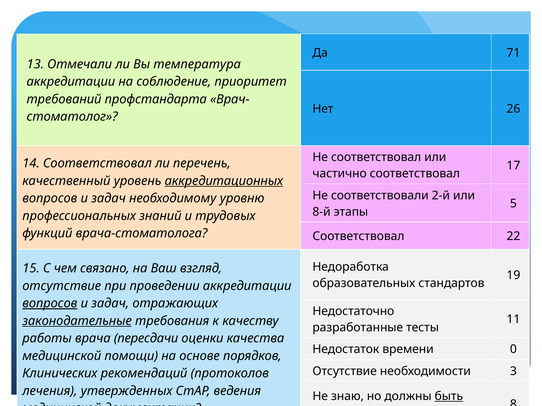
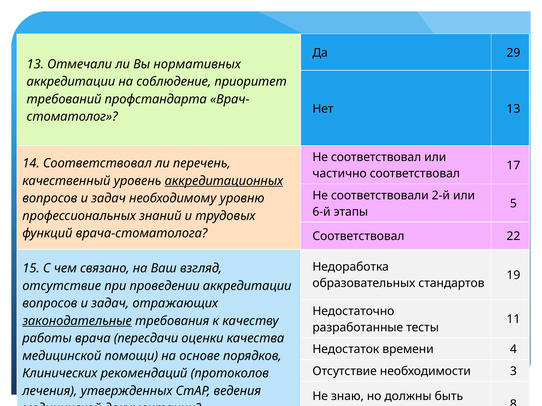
71: 71 -> 29 (513, 53)
температура: температура -> нормативных (197, 64)
Нет 26: 26 -> 13 (513, 109)
8-й: 8-й -> 6-й (322, 212)
вопросов underline: present -> none (50, 304)
0: 0 -> 4 (513, 350)
быть underline: present -> none (449, 397)
